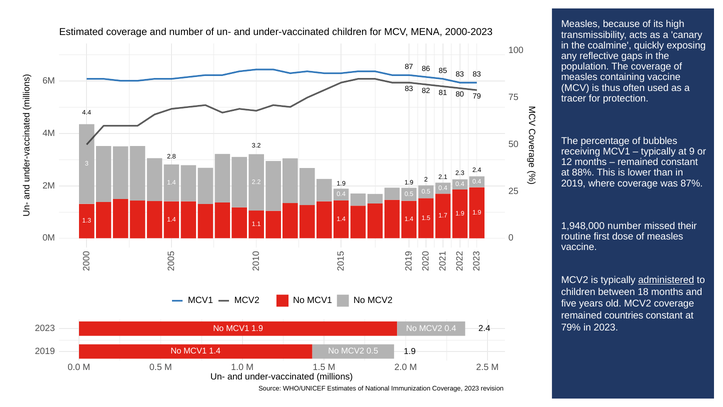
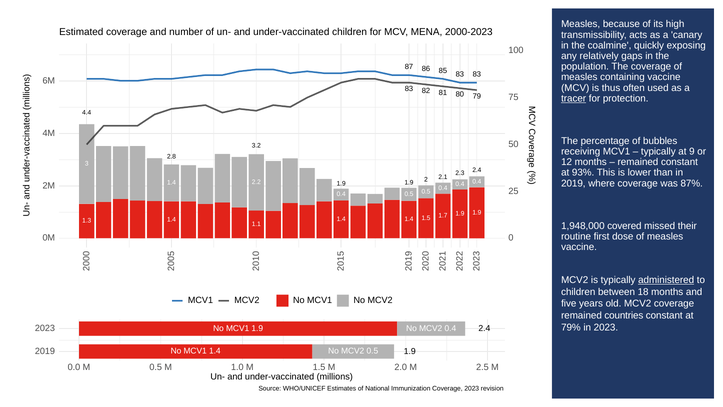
reflective: reflective -> relatively (599, 56)
tracer underline: none -> present (574, 98)
88%: 88% -> 93% (583, 173)
1,948,000 number: number -> covered (624, 226)
